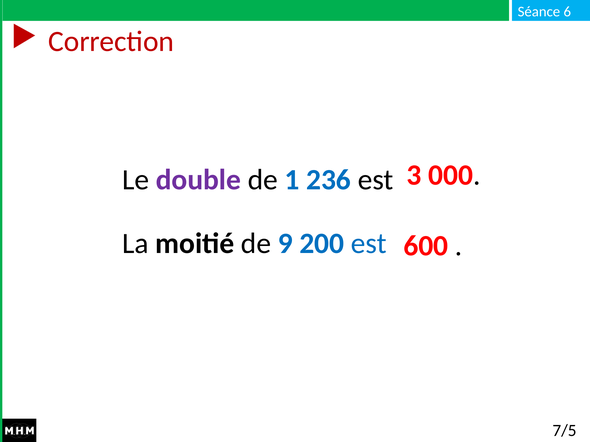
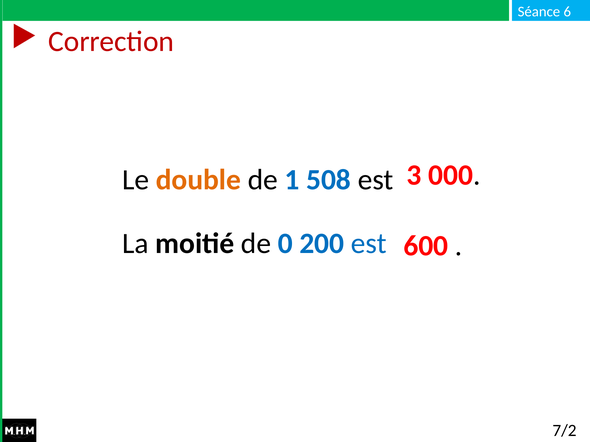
double colour: purple -> orange (198, 180)
236: 236 -> 508 (329, 180)
9: 9 -> 0 (285, 244)
7/5: 7/5 -> 7/2 (565, 431)
